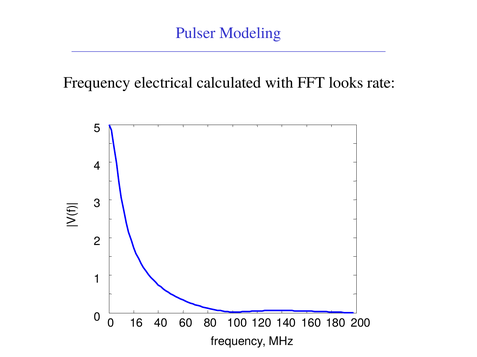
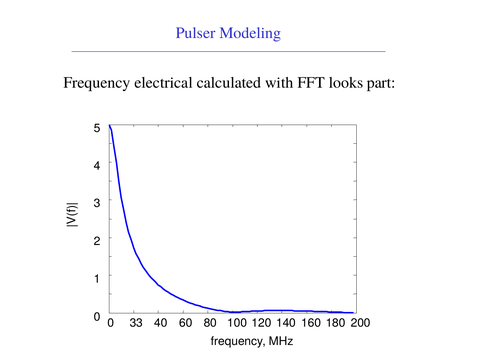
rate: rate -> part (381, 83)
16: 16 -> 33 (136, 324)
